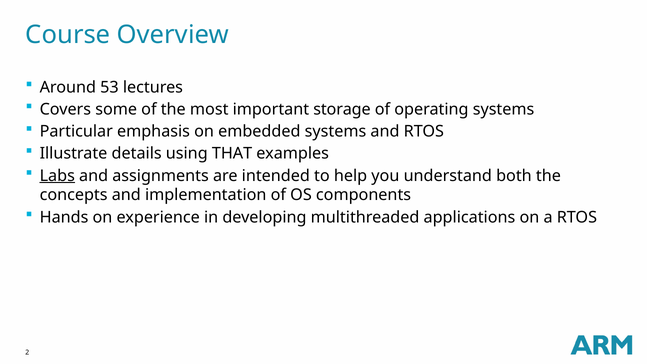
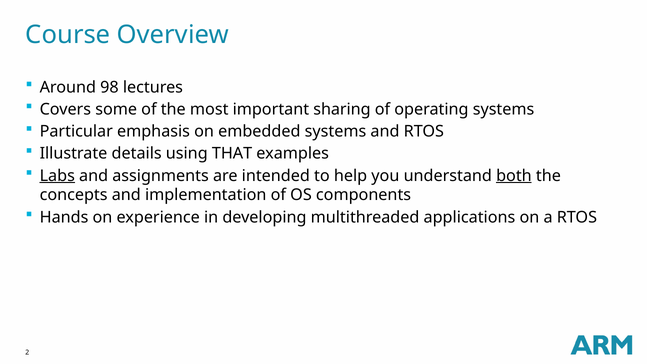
53: 53 -> 98 (109, 87)
storage: storage -> sharing (342, 109)
both underline: none -> present (514, 176)
